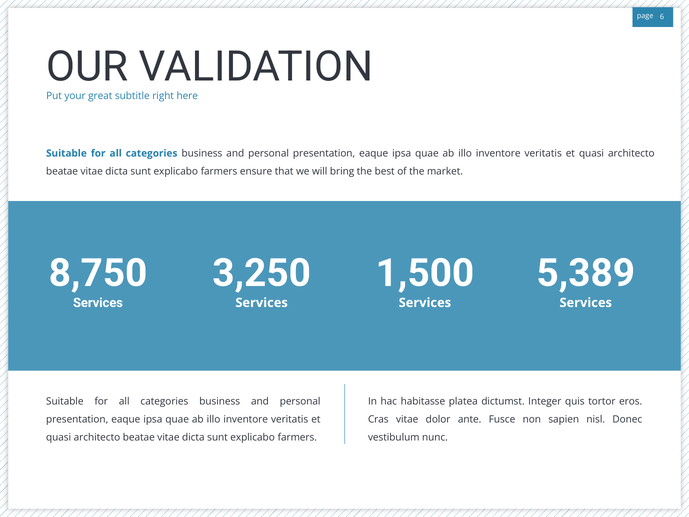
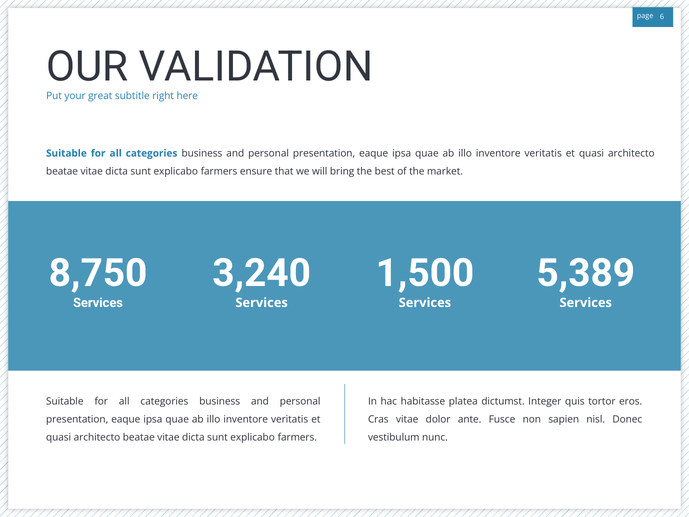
3,250: 3,250 -> 3,240 (262, 273)
